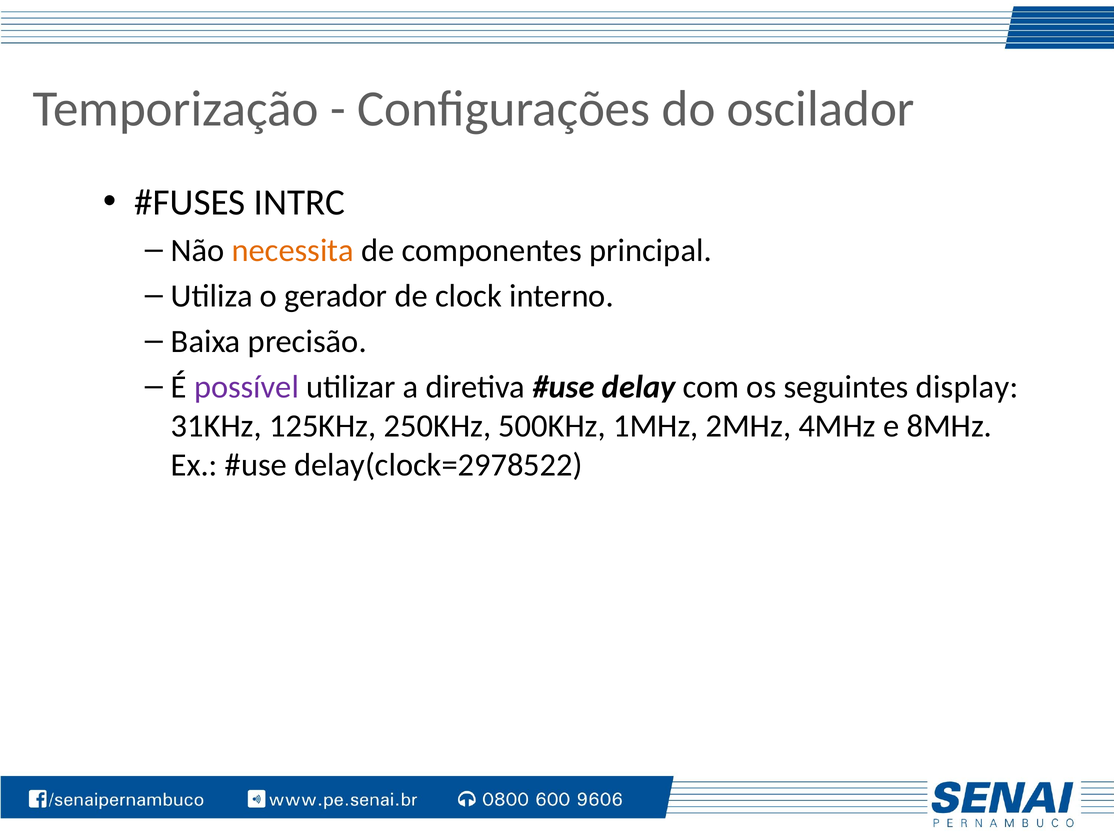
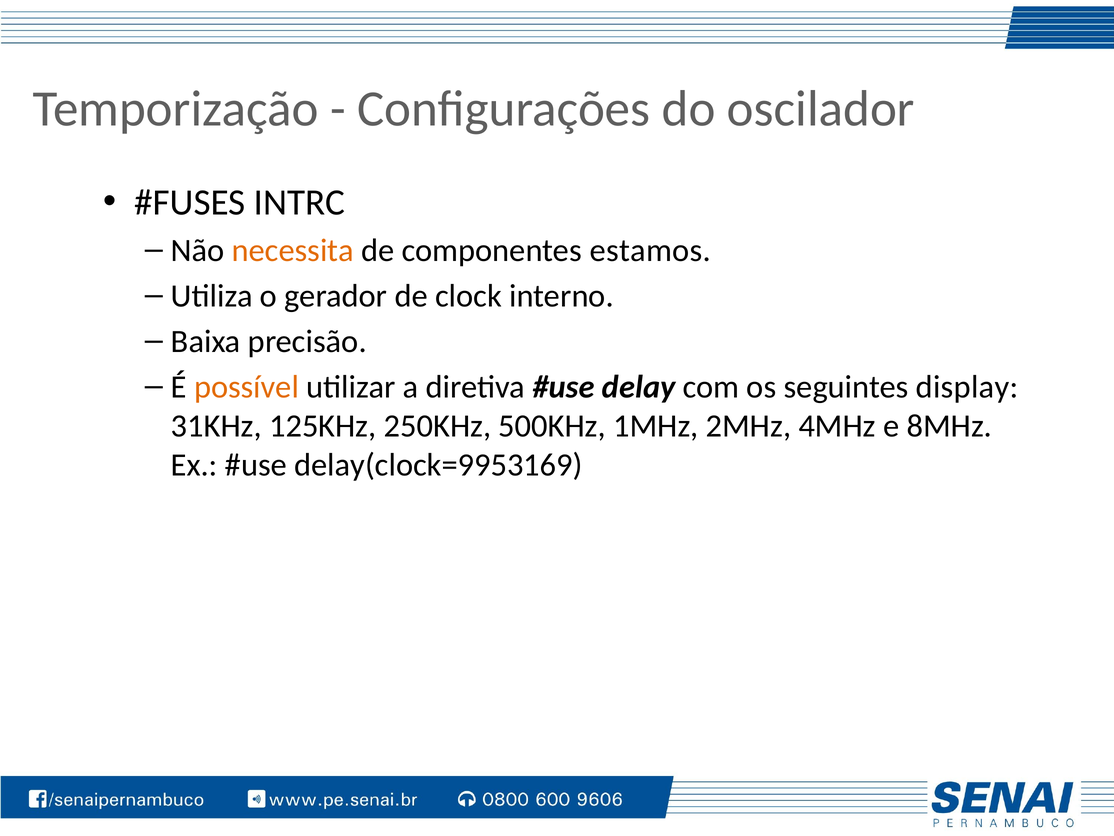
principal: principal -> estamos (650, 250)
possível colour: purple -> orange (247, 387)
delay(clock=2978522: delay(clock=2978522 -> delay(clock=9953169 (438, 465)
